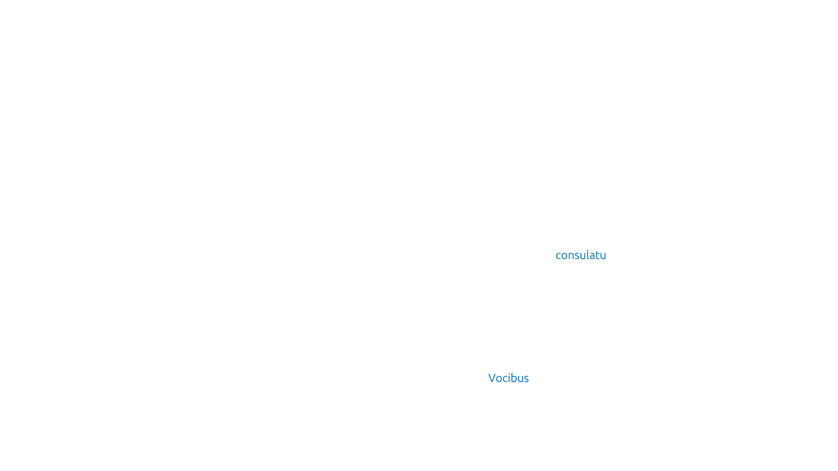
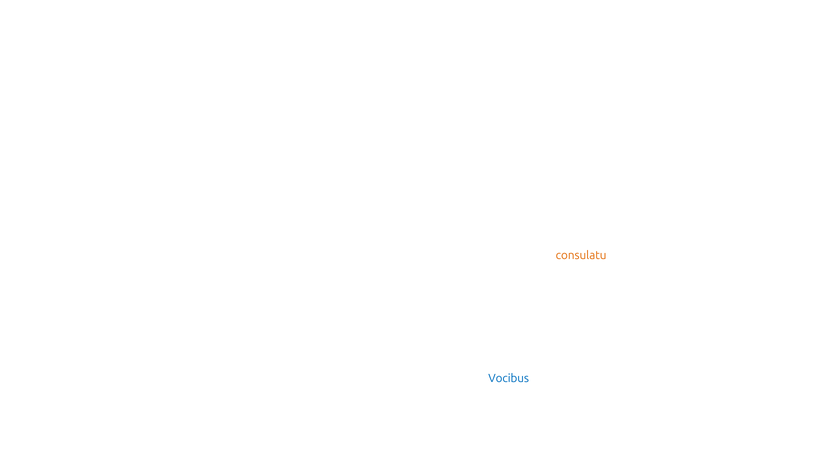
consulatu colour: blue -> orange (581, 256)
